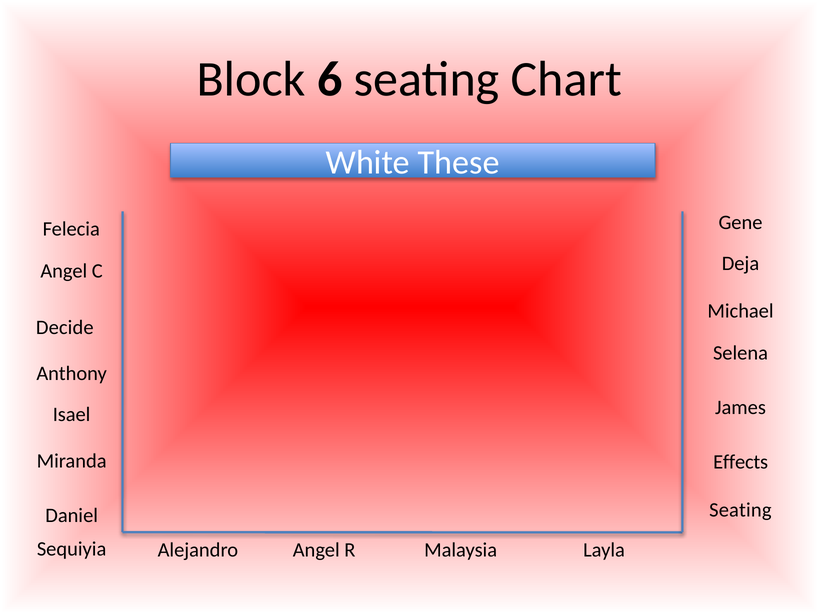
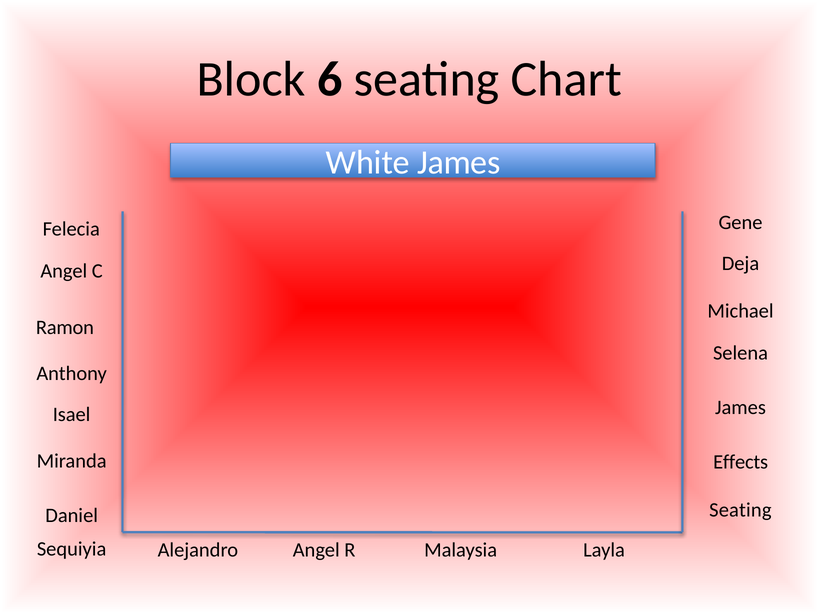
White These: These -> James (459, 163)
Decide: Decide -> Ramon (65, 328)
